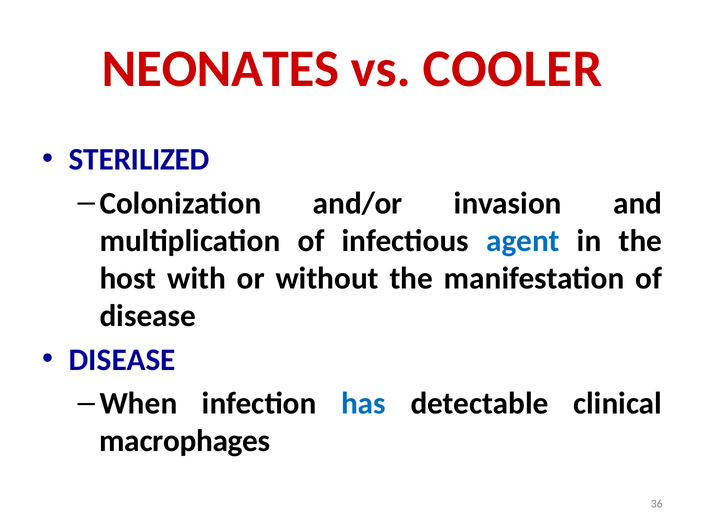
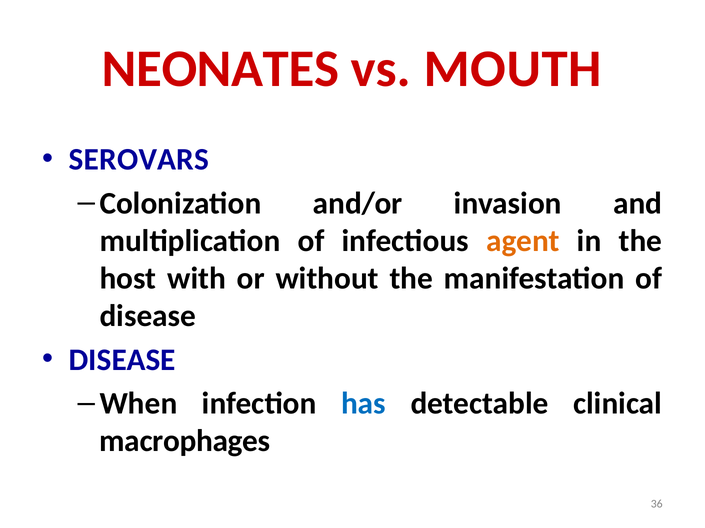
COOLER: COOLER -> MOUTH (513, 69)
STERILIZED: STERILIZED -> SEROVARS (139, 160)
agent colour: blue -> orange (523, 241)
